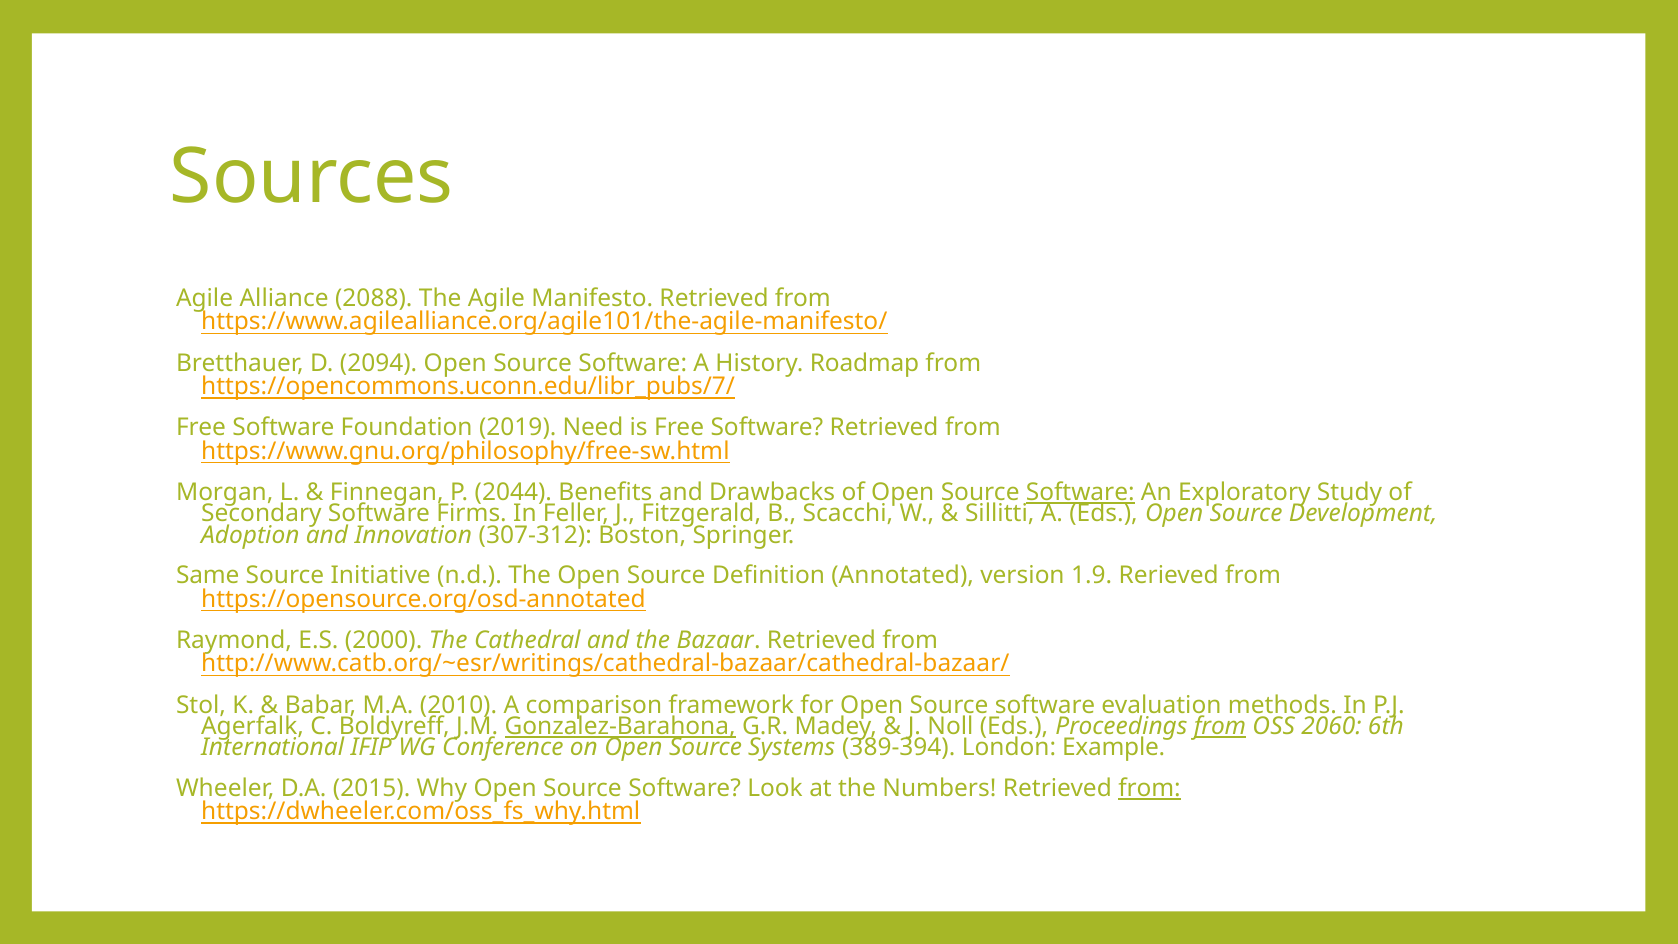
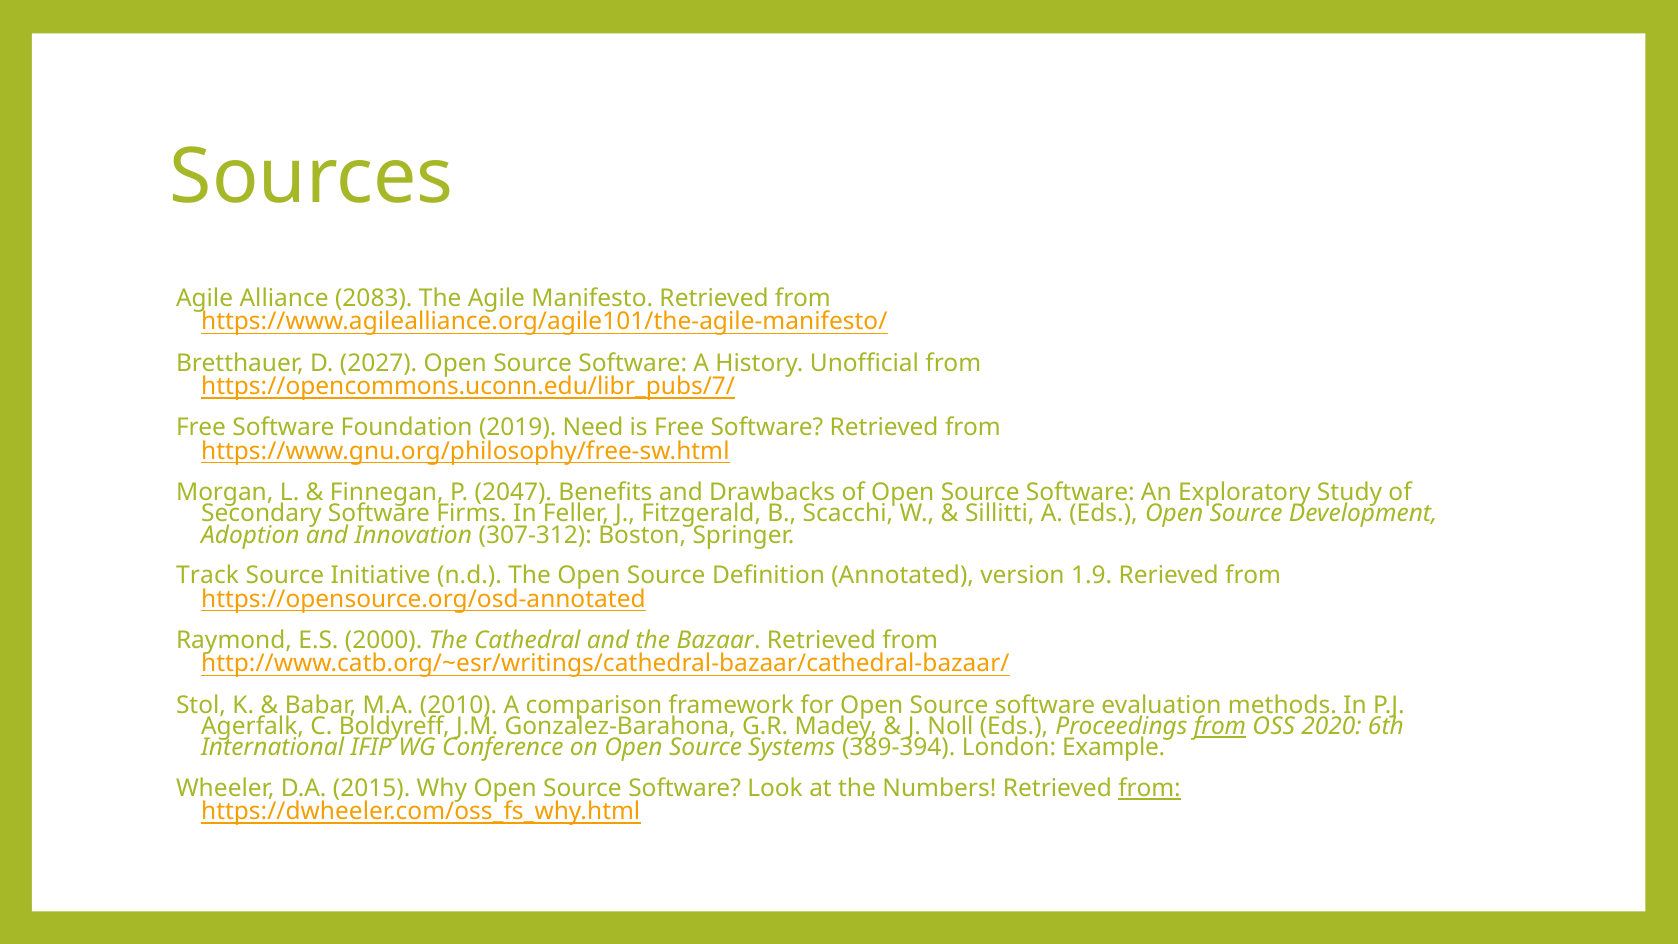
2088: 2088 -> 2083 (374, 298)
2094: 2094 -> 2027 (379, 363)
Roadmap: Roadmap -> Unofficial (864, 363)
2044: 2044 -> 2047 (513, 493)
Software underline: present -> none (1080, 493)
Same: Same -> Track (208, 576)
Gonzalez-Barahona underline: present -> none (620, 726)
2060: 2060 -> 2020 (1331, 726)
